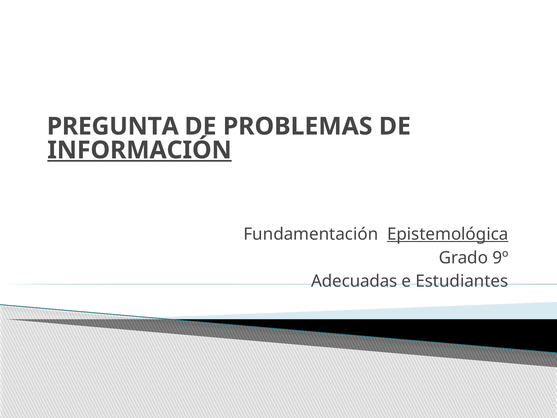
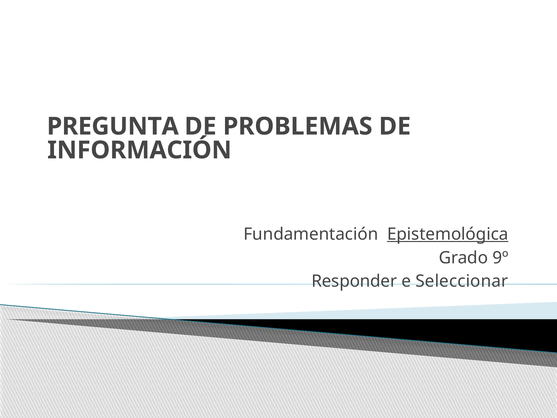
INFORMACIÓN underline: present -> none (139, 150)
Adecuadas: Adecuadas -> Responder (354, 281)
Estudiantes: Estudiantes -> Seleccionar (462, 281)
